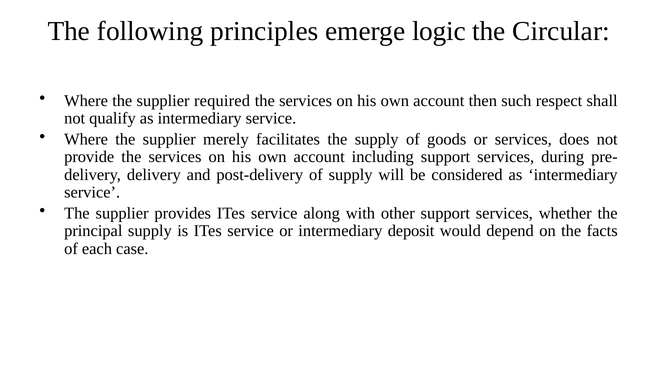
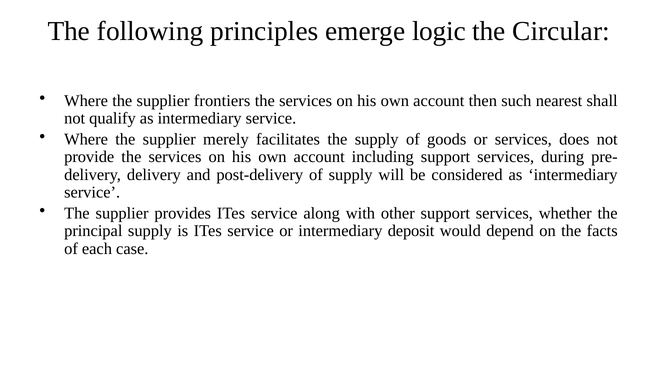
required: required -> frontiers (222, 101)
respect: respect -> nearest (559, 101)
